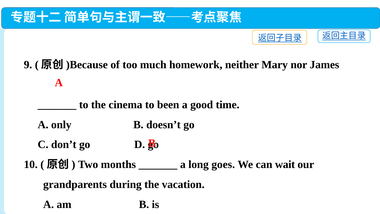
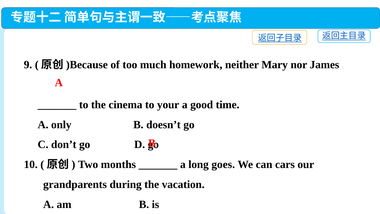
been: been -> your (168, 104)
wait: wait -> cars (285, 164)
